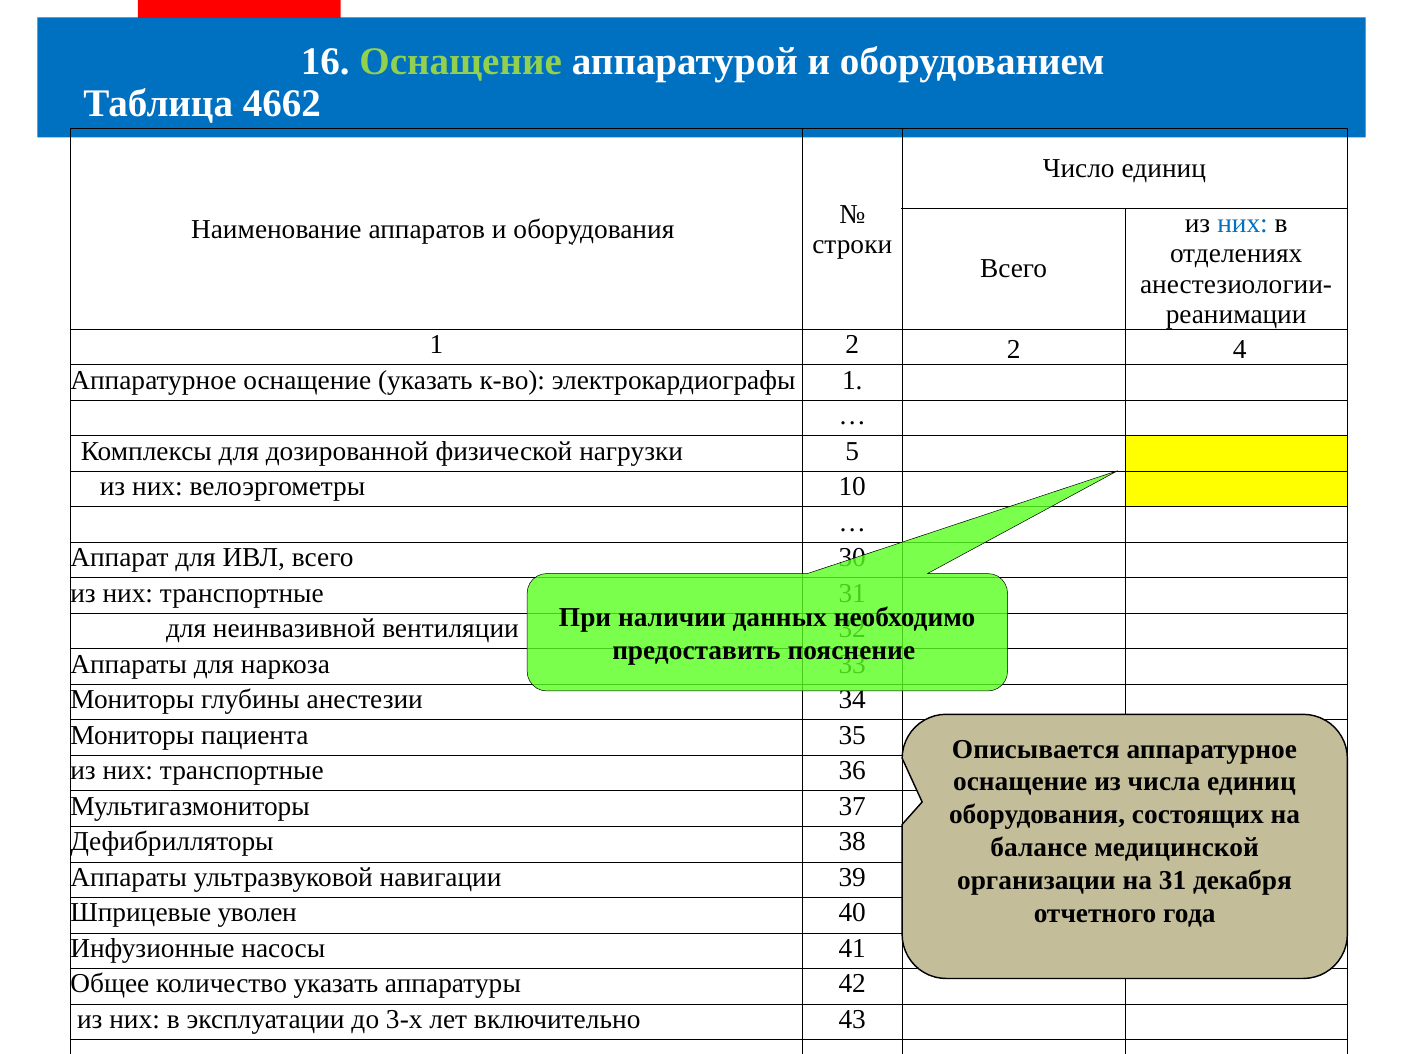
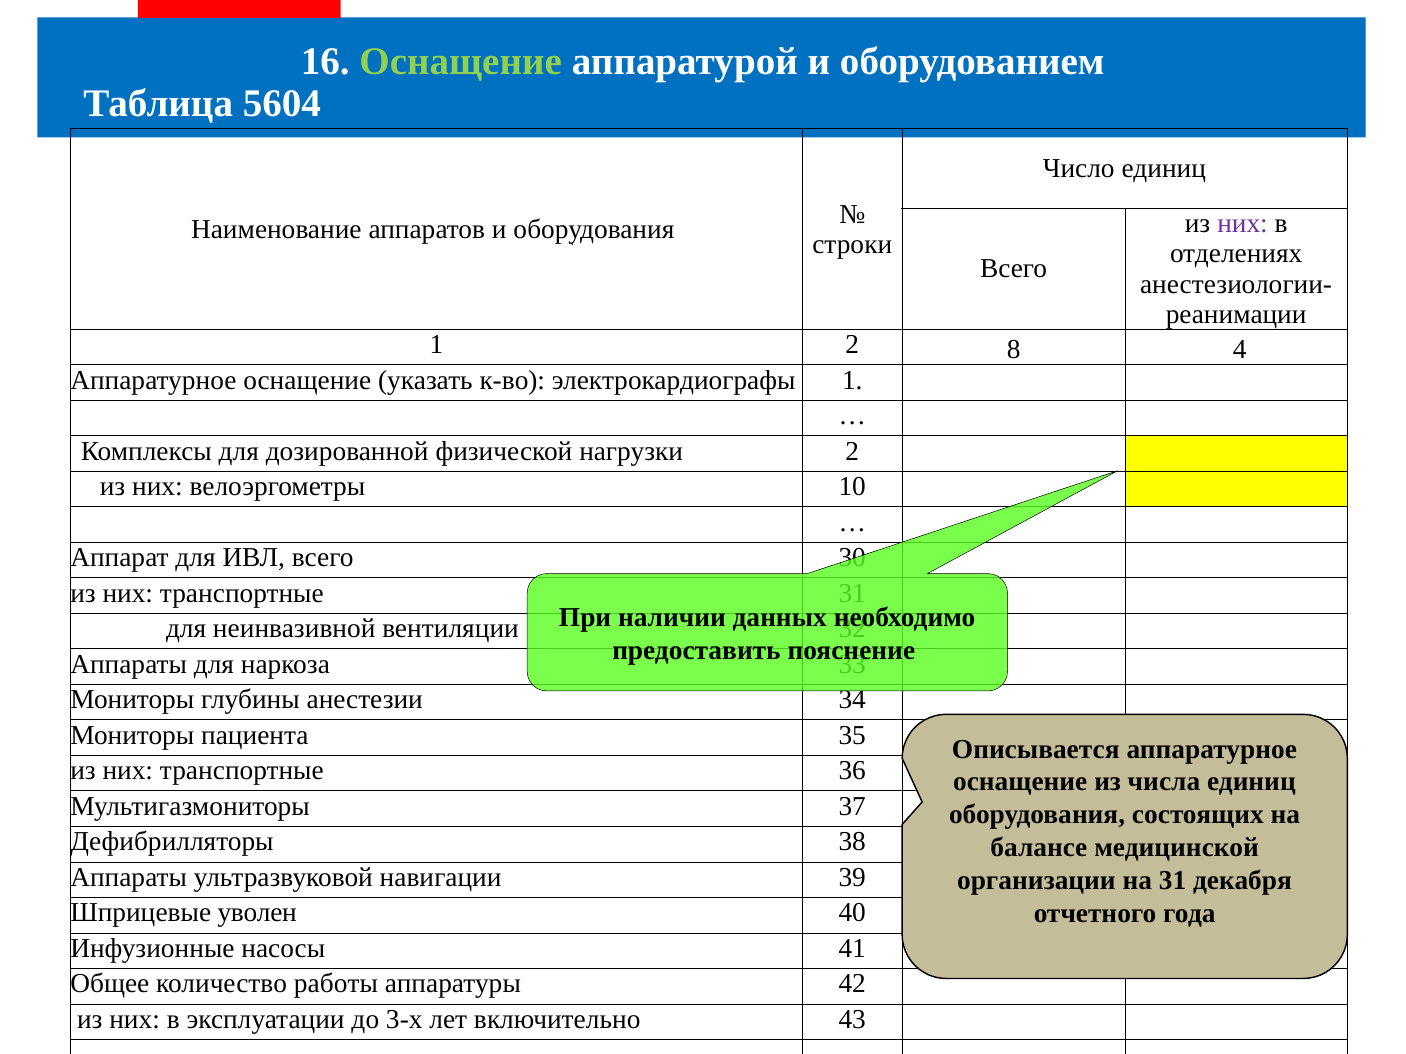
4662: 4662 -> 5604 (282, 104)
них colour: blue -> purple (1243, 224)
2 2: 2 -> 8 (1014, 350)
нагрузки 5: 5 -> 2 (852, 451)
количество указать: указать -> работы (336, 984)
